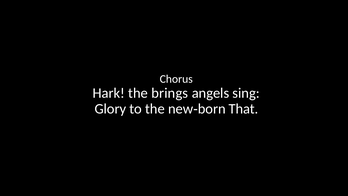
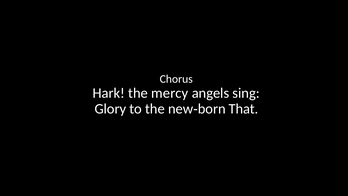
brings: brings -> mercy (170, 93)
